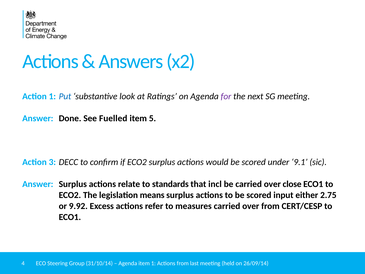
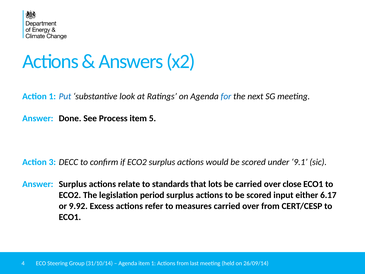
for colour: purple -> blue (226, 96)
Fuelled: Fuelled -> Process (113, 118)
incl: incl -> lots (215, 184)
means: means -> period (152, 195)
2.75: 2.75 -> 6.17 (328, 195)
